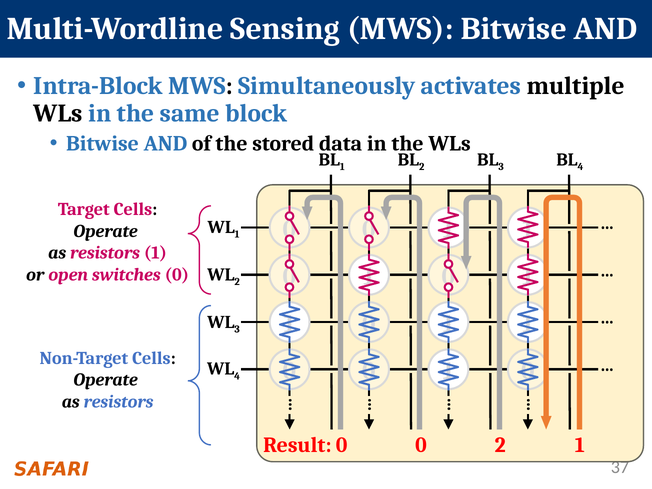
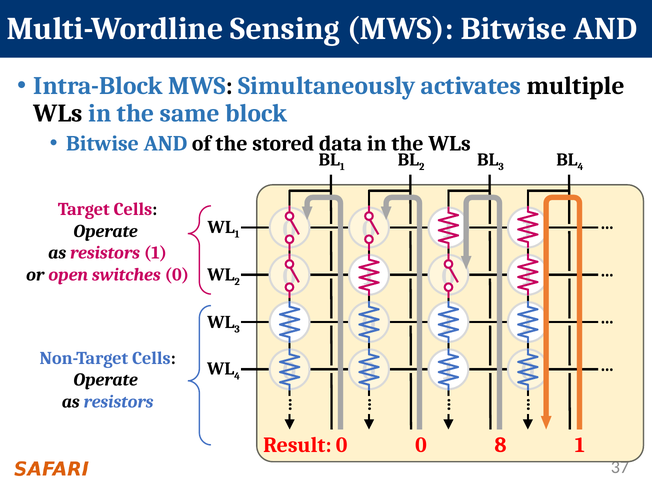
0 2: 2 -> 8 (500, 445)
